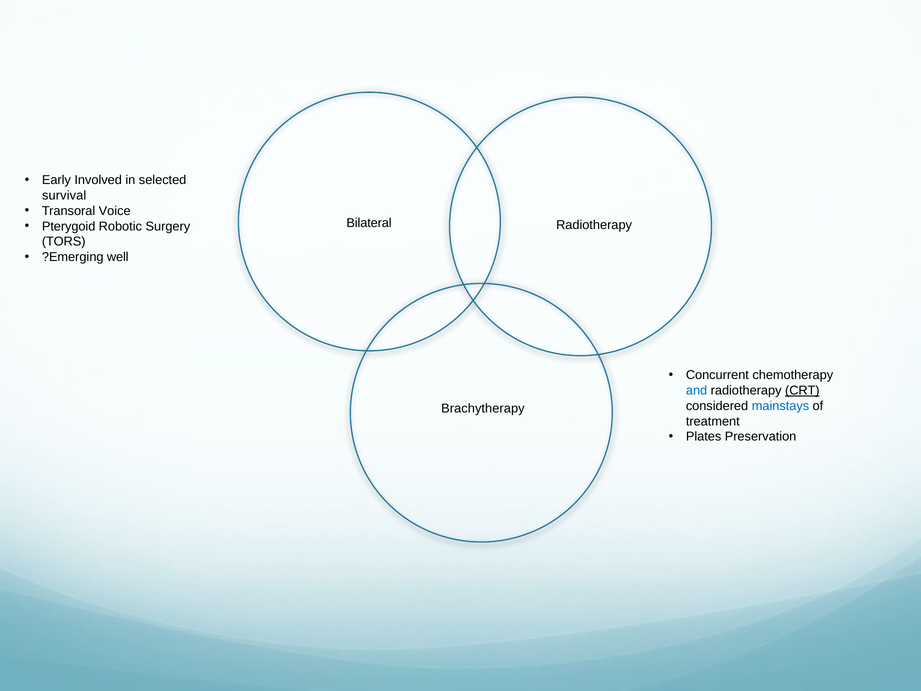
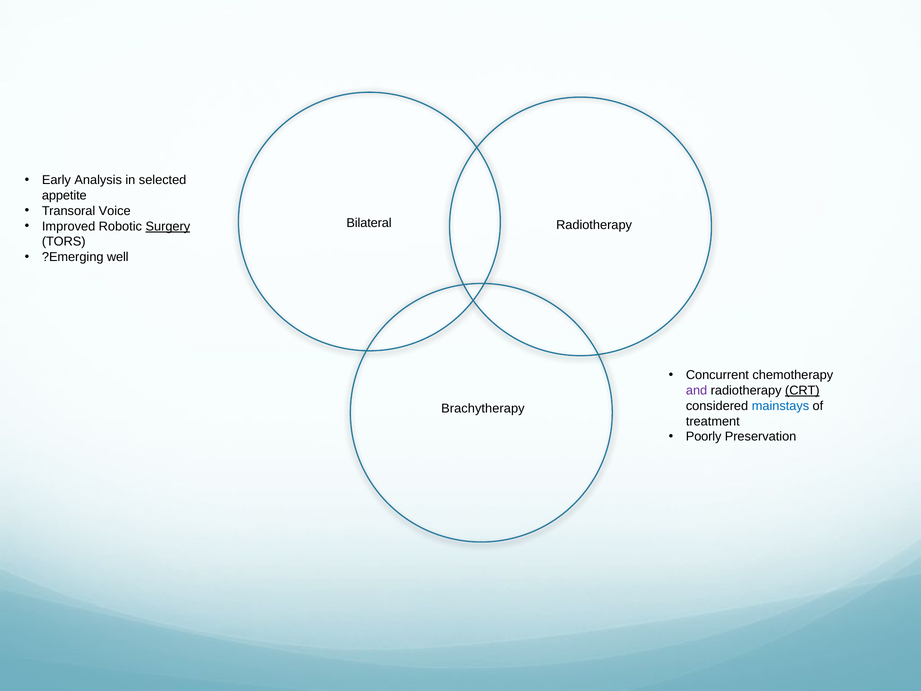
Involved: Involved -> Analysis (98, 180)
survival: survival -> appetite (64, 196)
Pterygoid: Pterygoid -> Improved (69, 226)
Surgery underline: none -> present (168, 226)
and colour: blue -> purple (697, 390)
Plates: Plates -> Poorly (704, 437)
